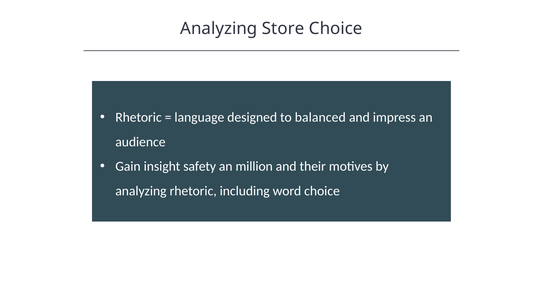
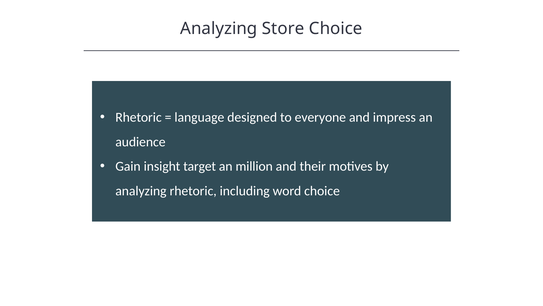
balanced: balanced -> everyone (320, 117)
safety: safety -> target (200, 166)
